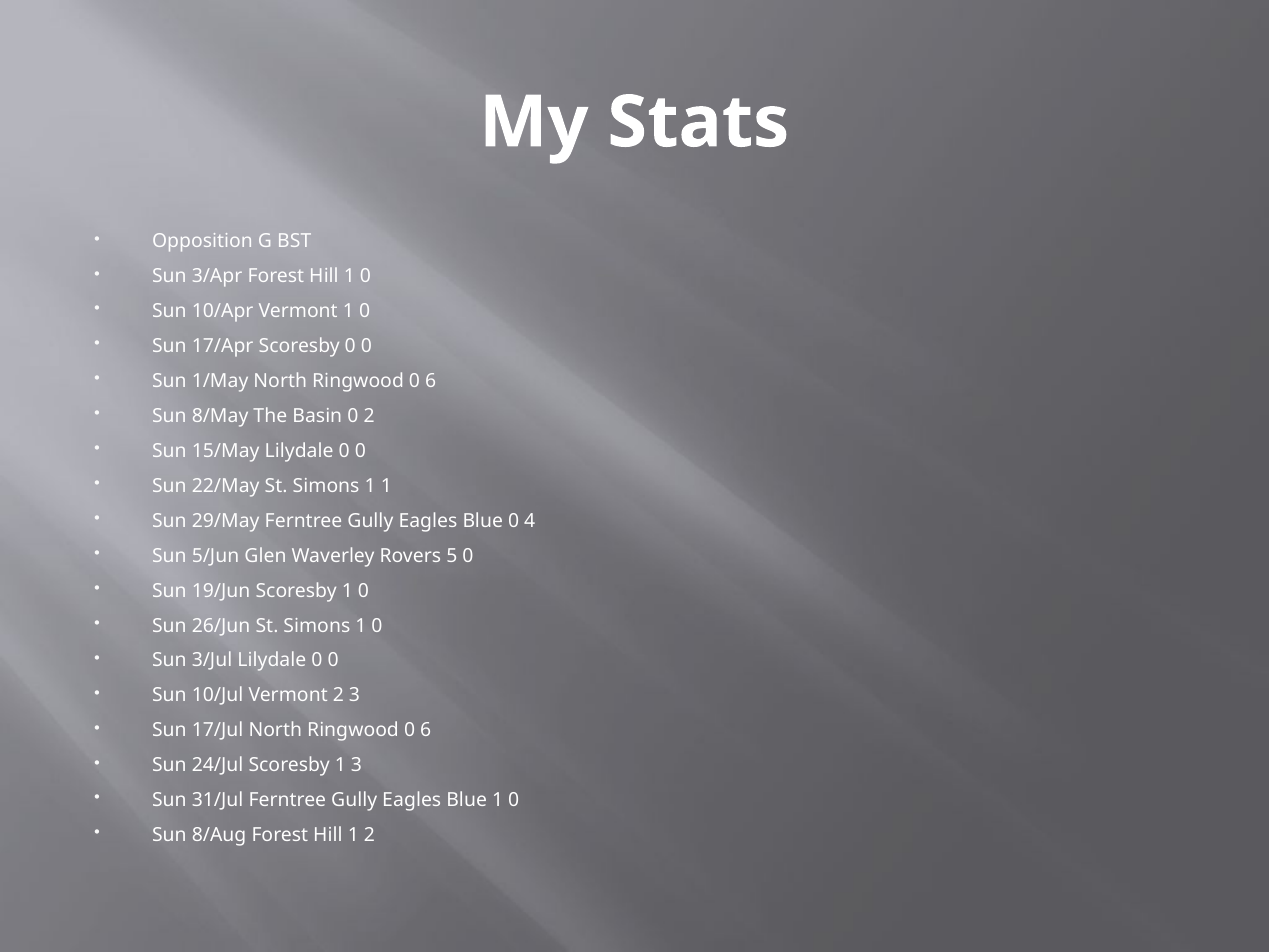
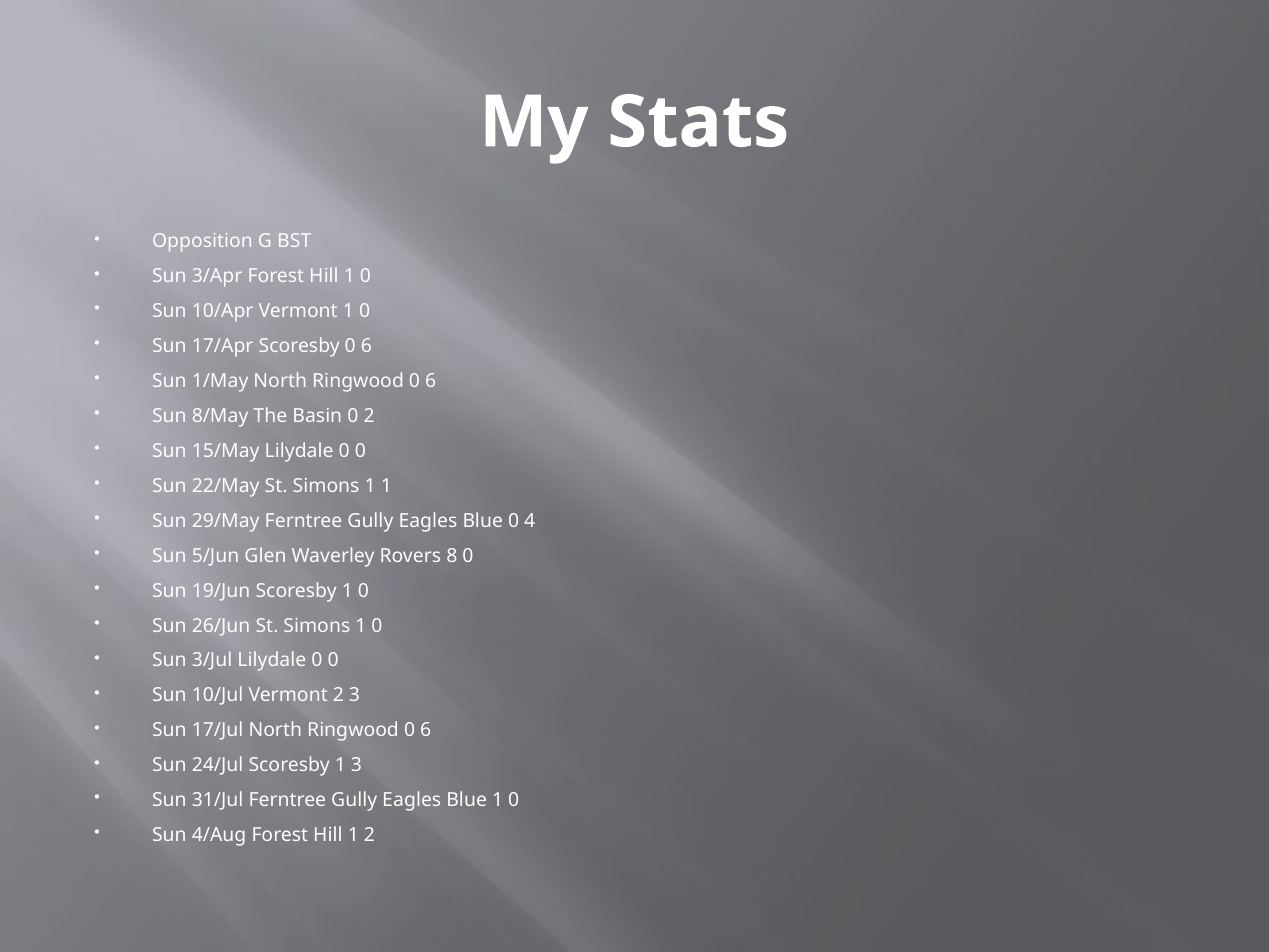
Scoresby 0 0: 0 -> 6 (367, 346)
5: 5 -> 8 (452, 556)
8/Aug: 8/Aug -> 4/Aug (219, 835)
